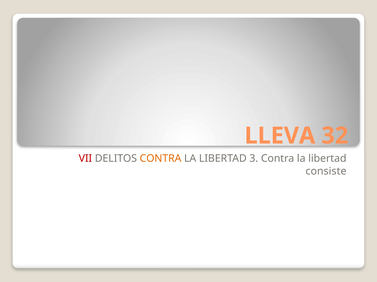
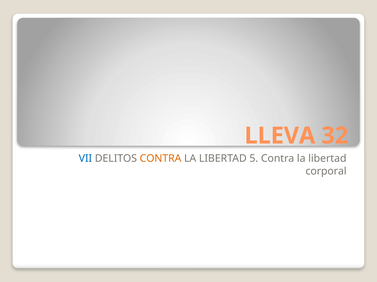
VII colour: red -> blue (85, 159)
3: 3 -> 5 (254, 159)
consiste: consiste -> corporal (326, 172)
